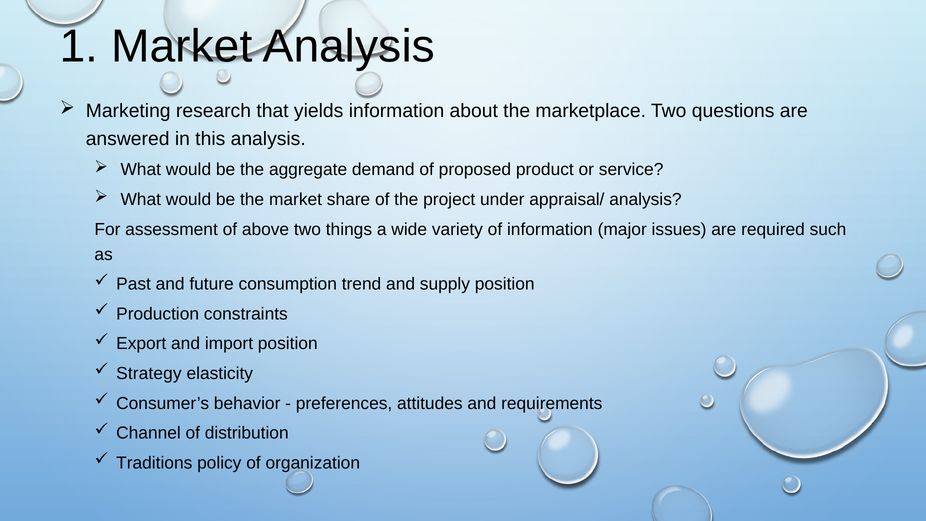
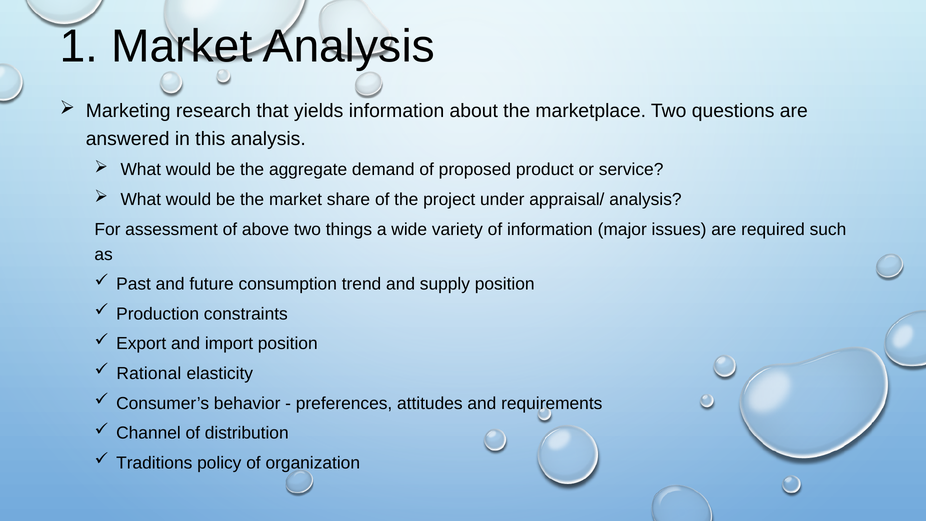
Strategy: Strategy -> Rational (149, 373)
